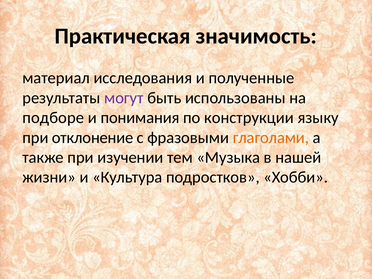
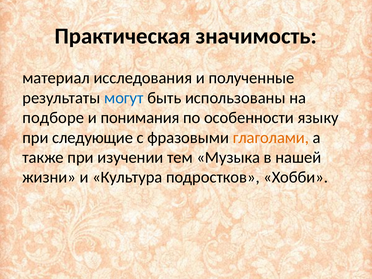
могут colour: purple -> blue (124, 98)
конструкции: конструкции -> особенности (249, 118)
отклонение: отклонение -> следующие (93, 138)
